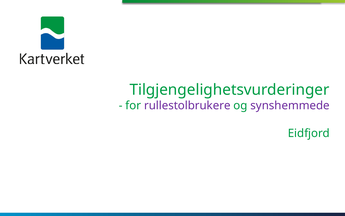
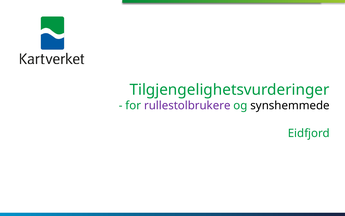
synshemmede colour: purple -> black (290, 105)
